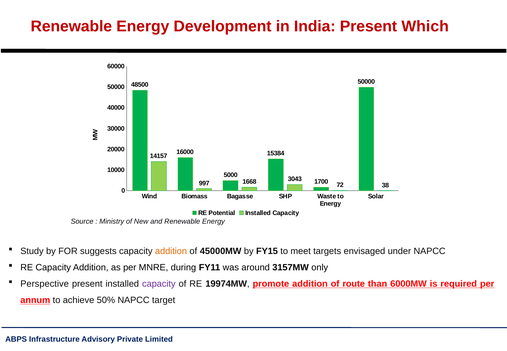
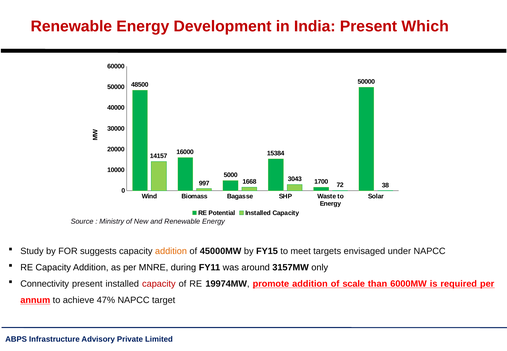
Perspective: Perspective -> Connectivity (45, 284)
capacity colour: purple -> red (159, 284)
route: route -> scale (354, 284)
50%: 50% -> 47% (106, 300)
